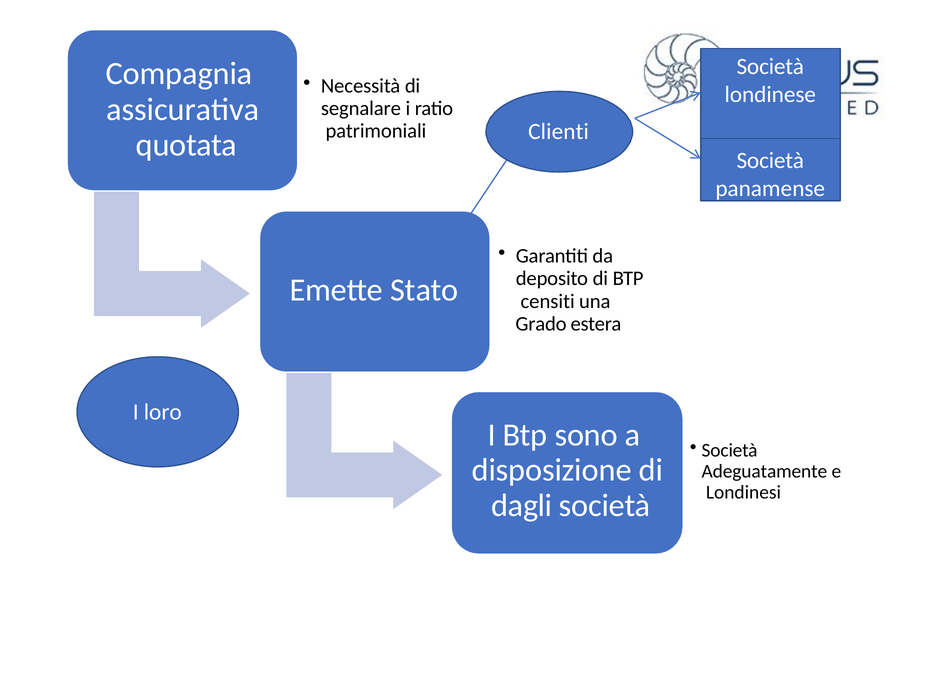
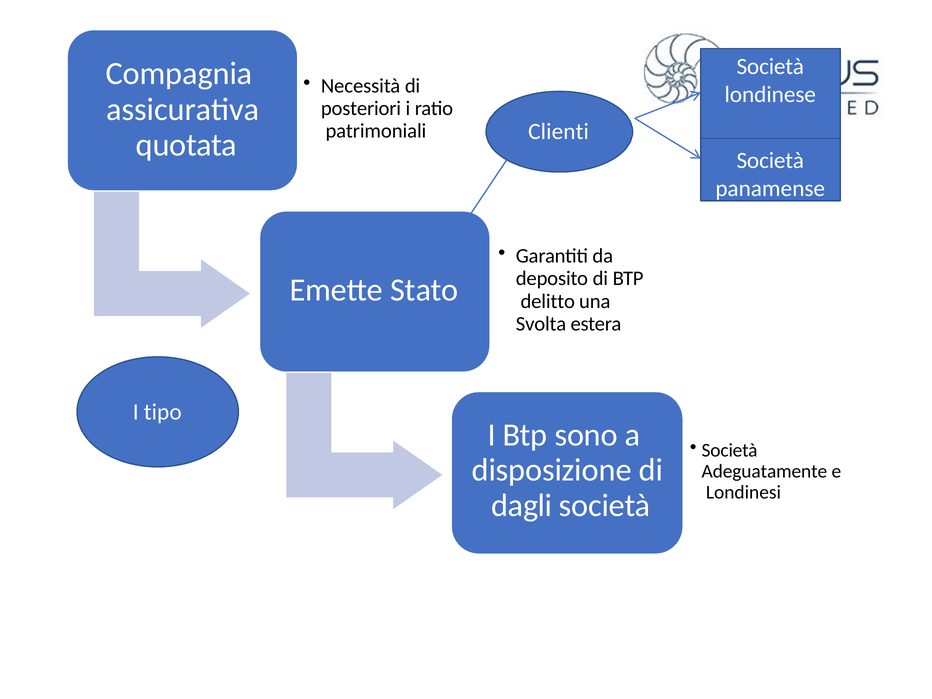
segnalare: segnalare -> posteriori (361, 109)
censiti: censiti -> delitto (548, 301)
Grado: Grado -> Svolta (541, 324)
loro: loro -> tipo (163, 412)
